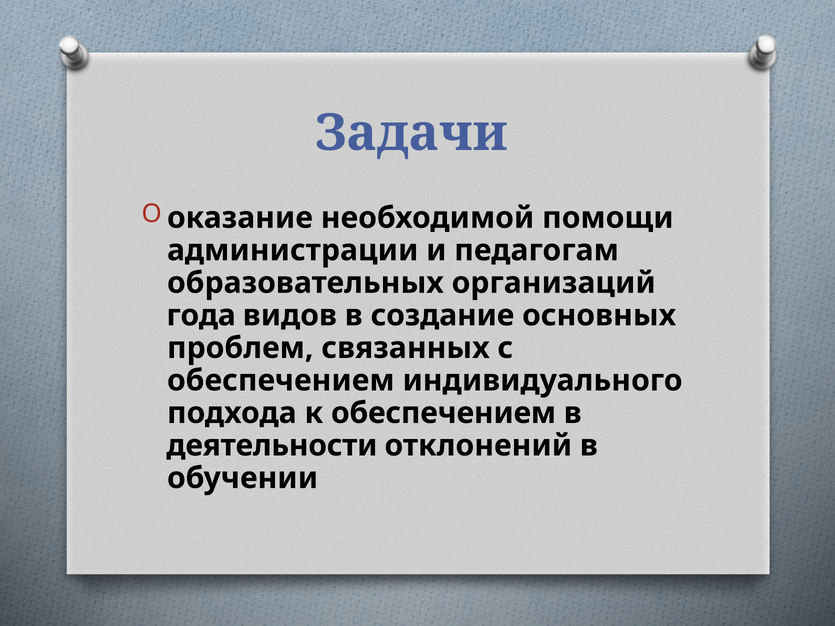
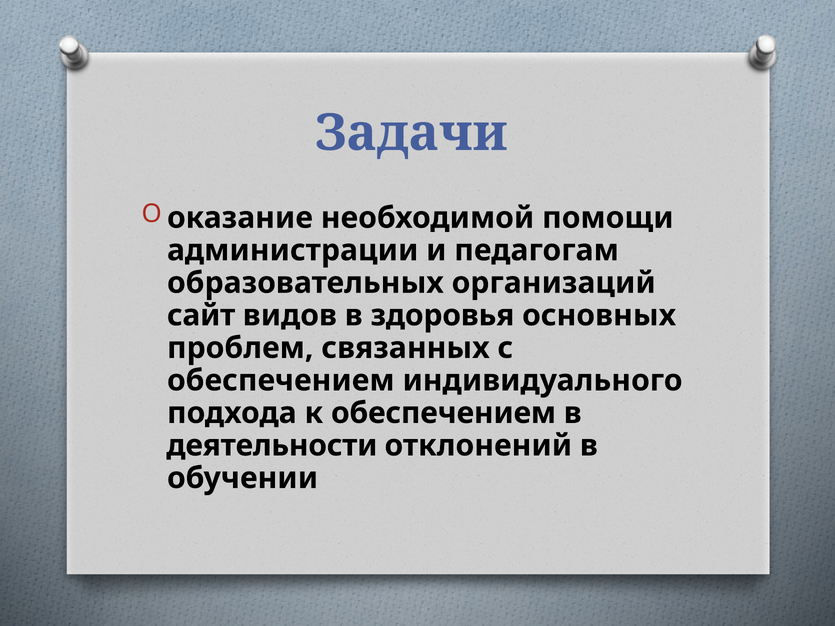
года: года -> сайт (201, 316)
создание: создание -> здоровья (442, 316)
